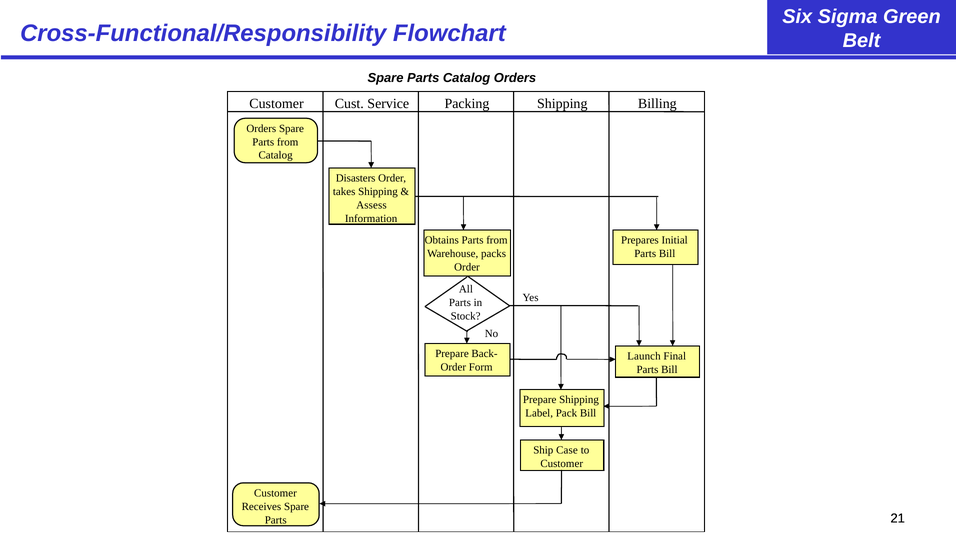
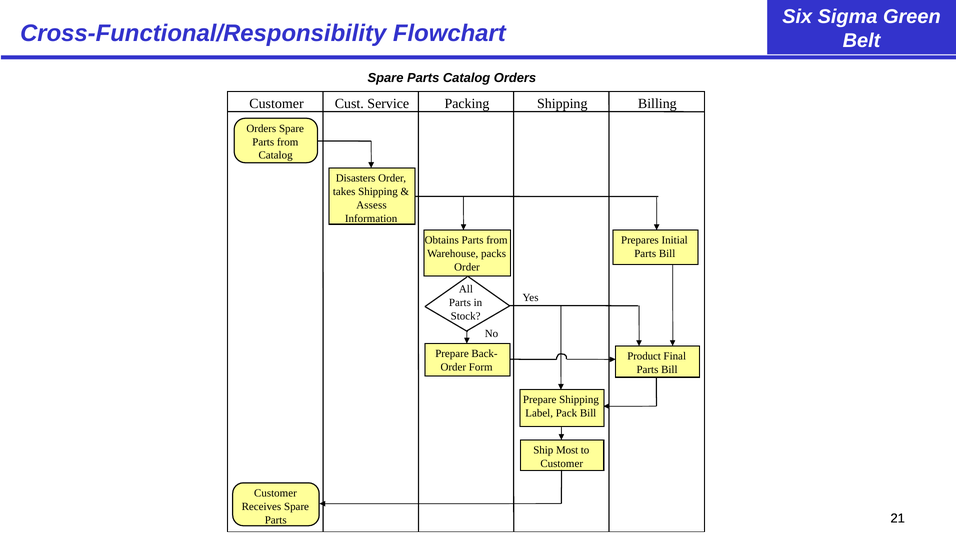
Launch: Launch -> Product (644, 356)
Case: Case -> Most (567, 450)
